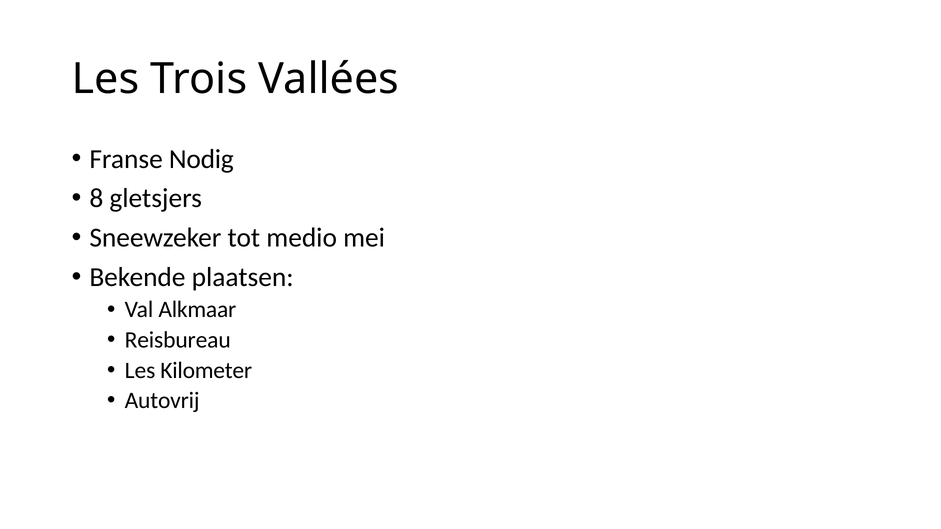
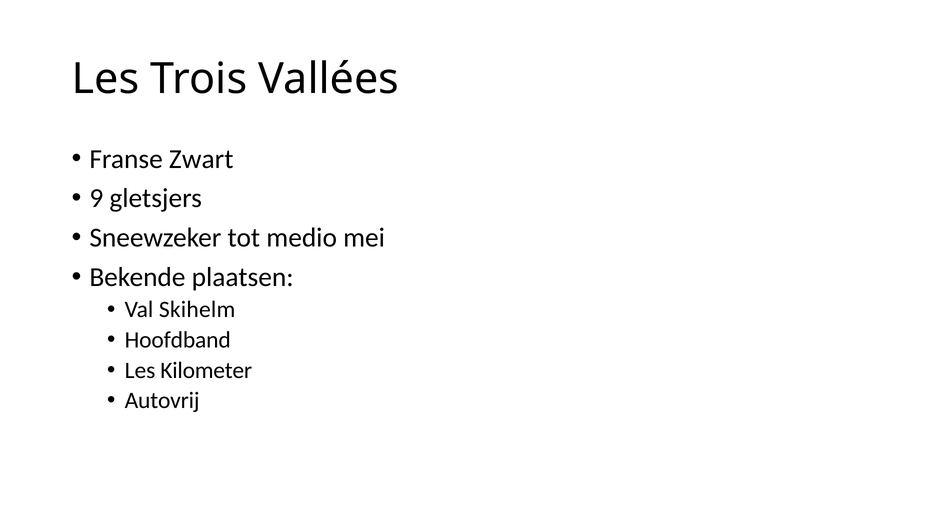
Nodig: Nodig -> Zwart (201, 159)
8: 8 -> 9 (96, 199)
Alkmaar: Alkmaar -> Skihelm (197, 310)
Reisbureau: Reisbureau -> Hoofdband (178, 340)
